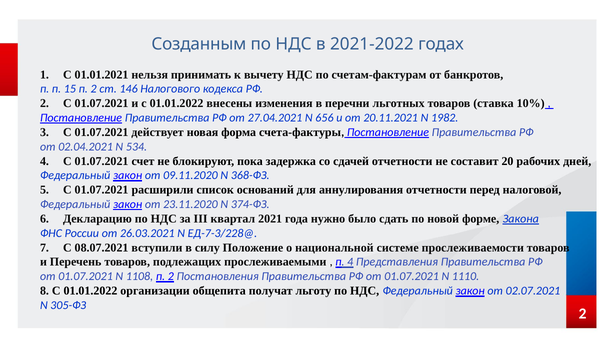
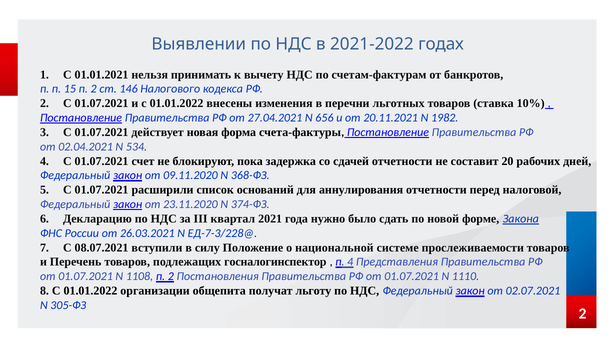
Созданным: Созданным -> Выявлении (199, 44)
прослеживаемыми: прослеживаемыми -> госналогинспектор (275, 262)
